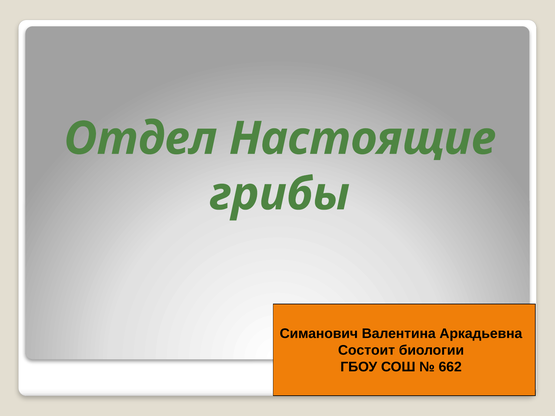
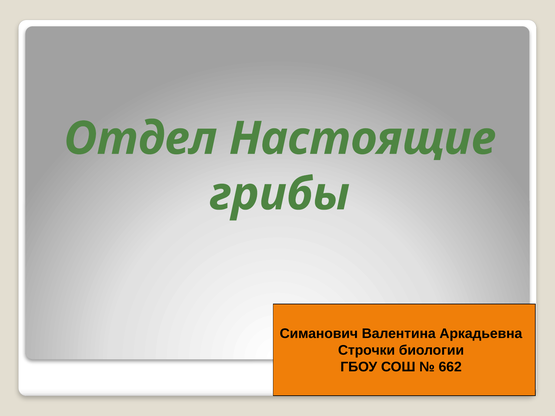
Состоит: Состоит -> Строчки (367, 350)
